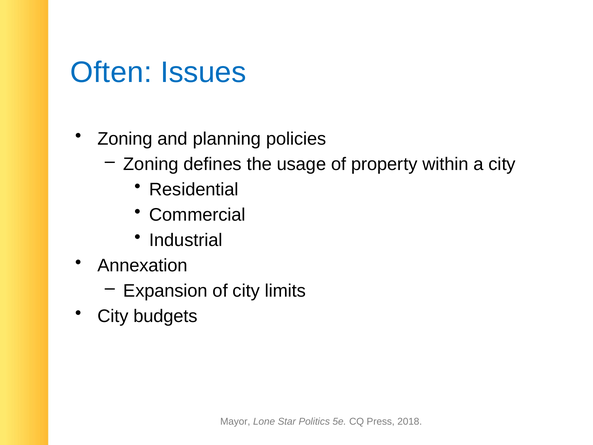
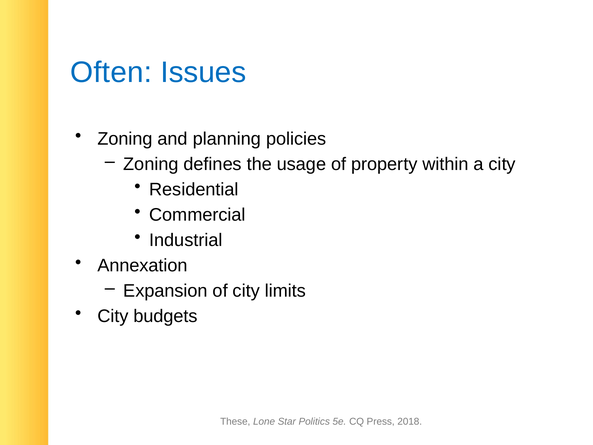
Mayor: Mayor -> These (235, 421)
